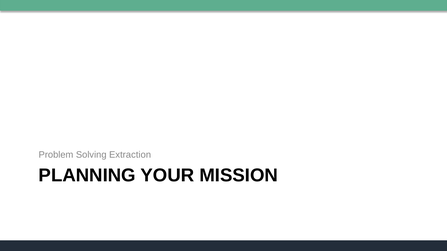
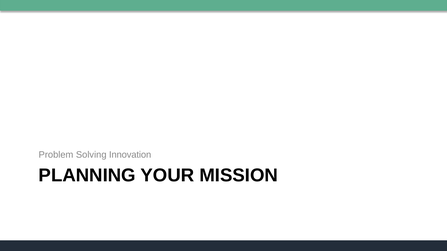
Extraction: Extraction -> Innovation (130, 155)
